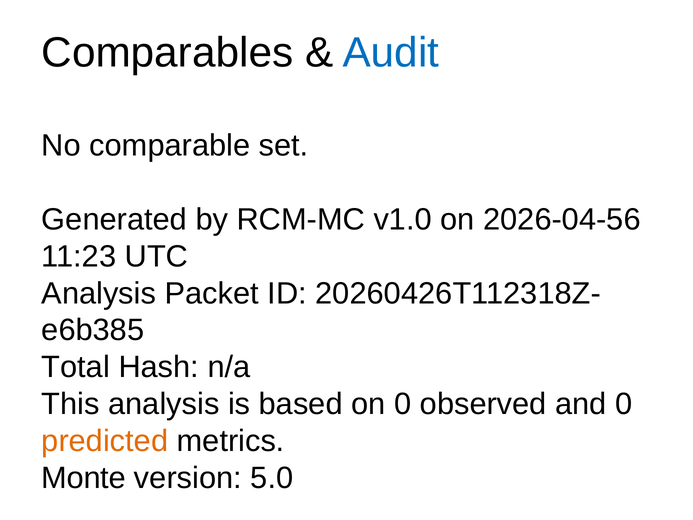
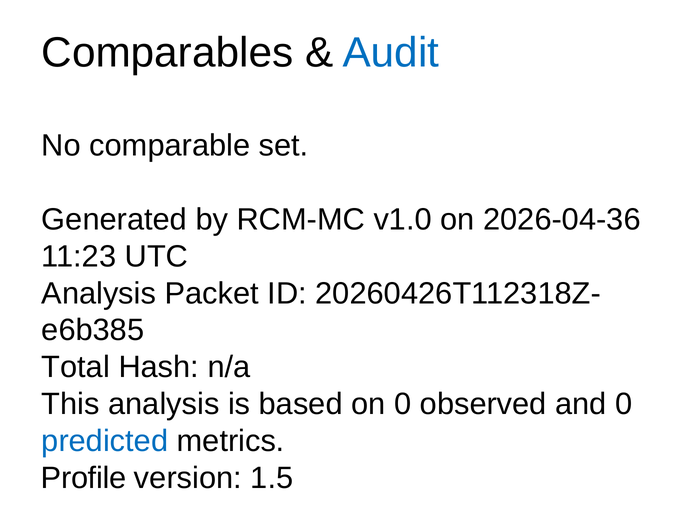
2026-04-56: 2026-04-56 -> 2026-04-36 (562, 219)
predicted colour: orange -> blue (105, 441)
Monte: Monte -> Profile (84, 478)
5.0: 5.0 -> 1.5 (272, 478)
